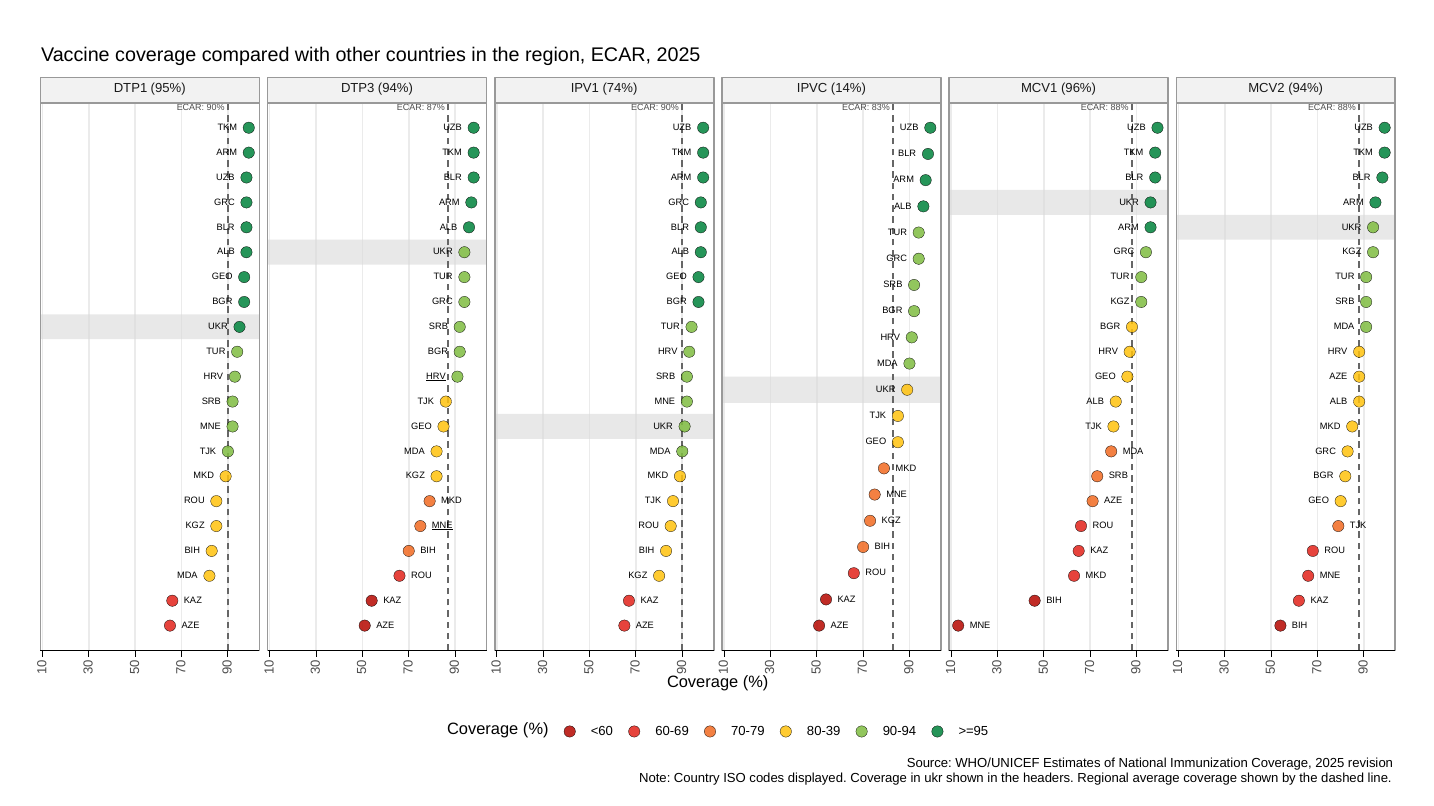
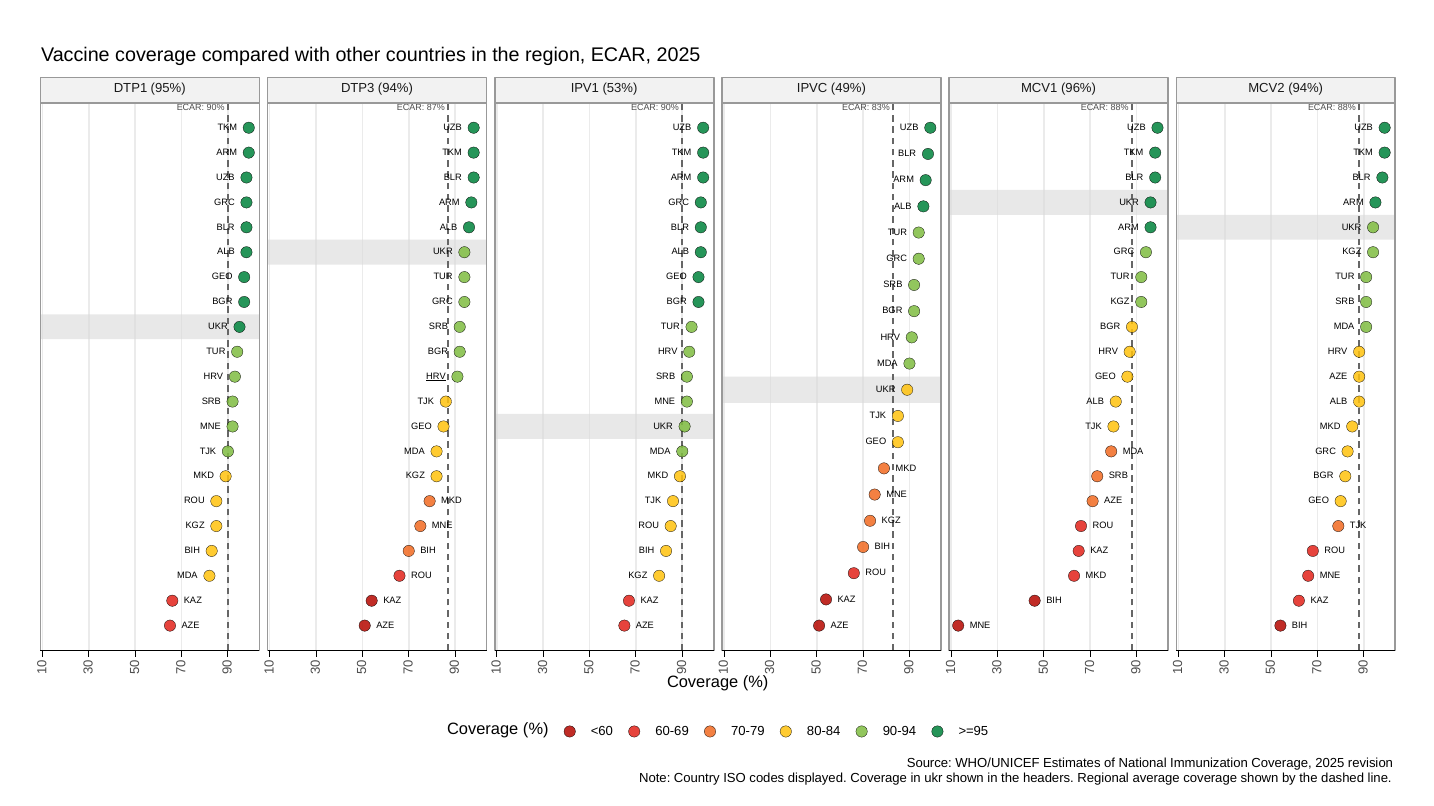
74%: 74% -> 53% (620, 88)
14%: 14% -> 49% (848, 88)
MNE underline: present -> none (442, 526)
80-39: 80-39 -> 80-84 (824, 732)
